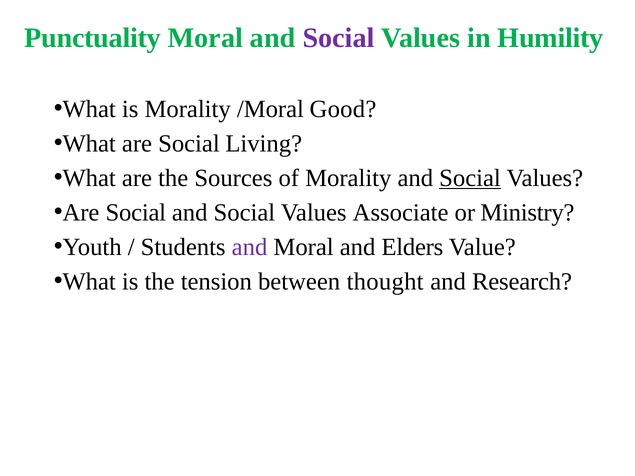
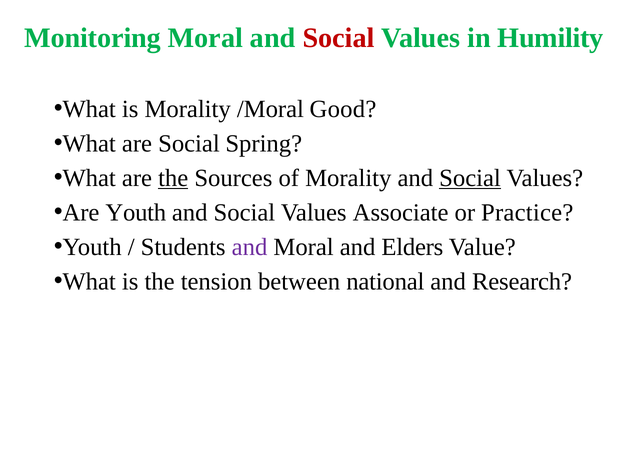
Punctuality: Punctuality -> Monitoring (93, 38)
Social colour: purple -> red (339, 38)
Living: Living -> Spring (264, 143)
the underline: none -> present (173, 178)
Social: Social -> Youth (136, 212)
Ministry: Ministry -> Practice (527, 212)
thought: thought -> national (385, 282)
